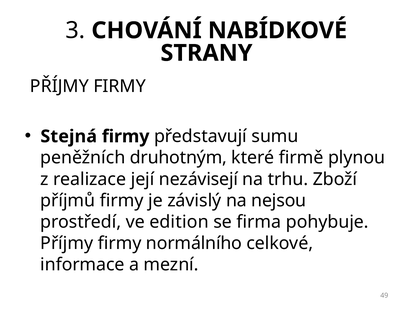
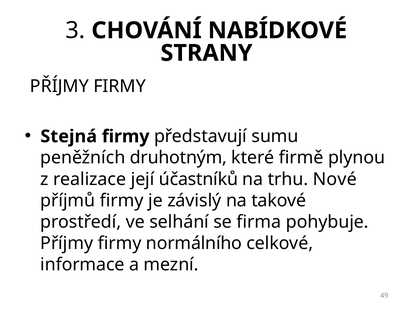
nezávisejí: nezávisejí -> účastníků (198, 179)
Zboží: Zboží -> Nové (335, 179)
nejsou: nejsou -> takové (279, 200)
edition: edition -> selhání (179, 222)
